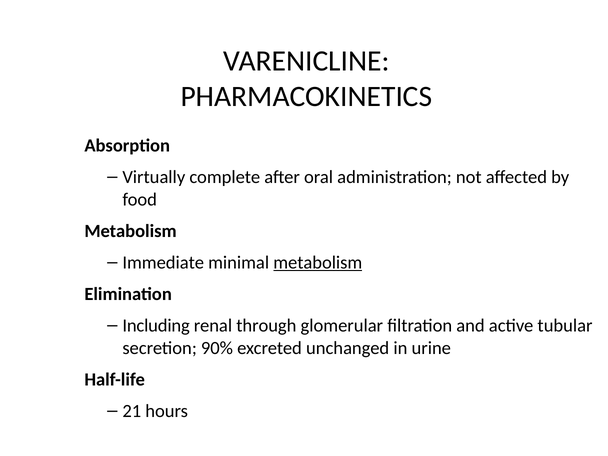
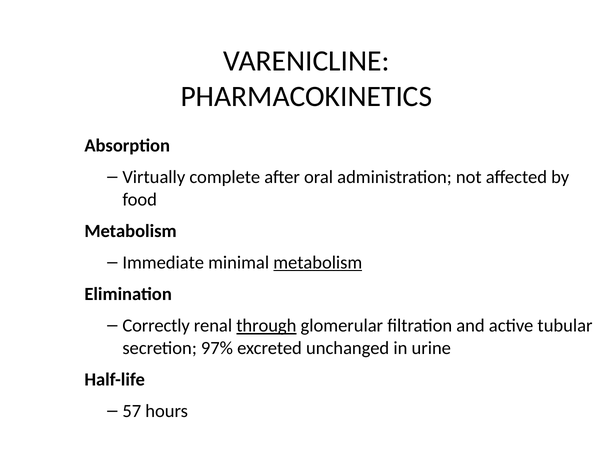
Including: Including -> Correctly (156, 326)
through underline: none -> present (266, 326)
90%: 90% -> 97% (217, 348)
21: 21 -> 57 (132, 411)
